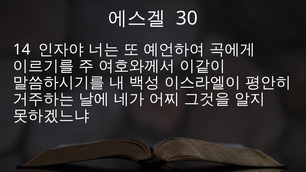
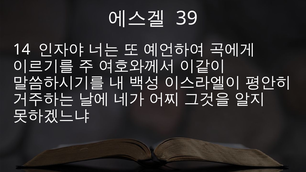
30: 30 -> 39 (187, 18)
